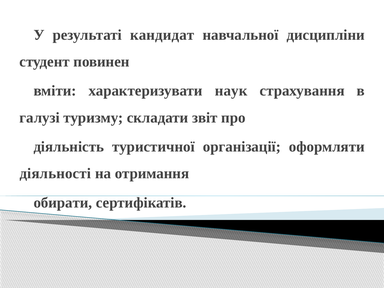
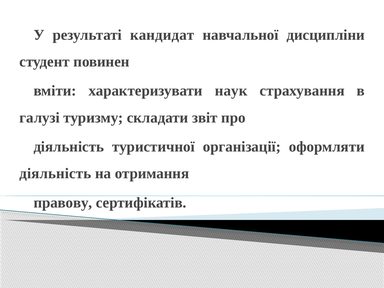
діяльності: діяльності -> діяльність (55, 174)
обирати: обирати -> правову (63, 203)
